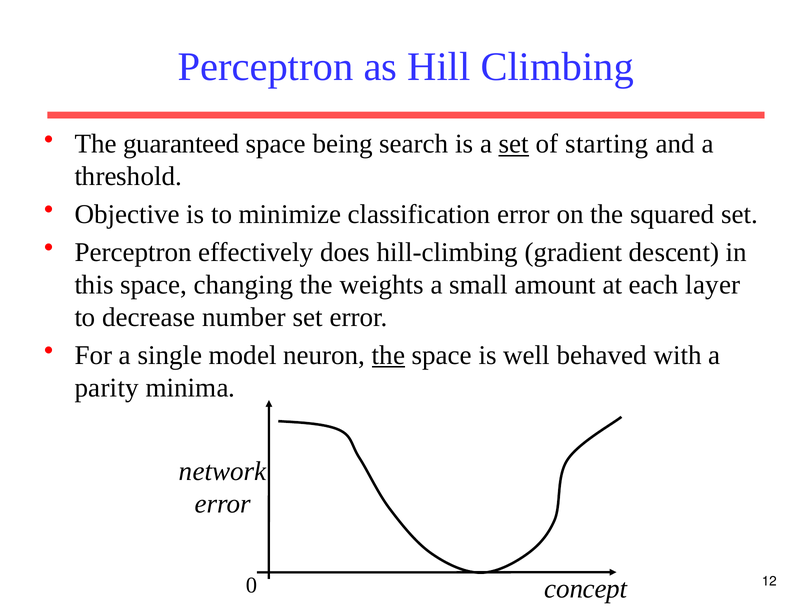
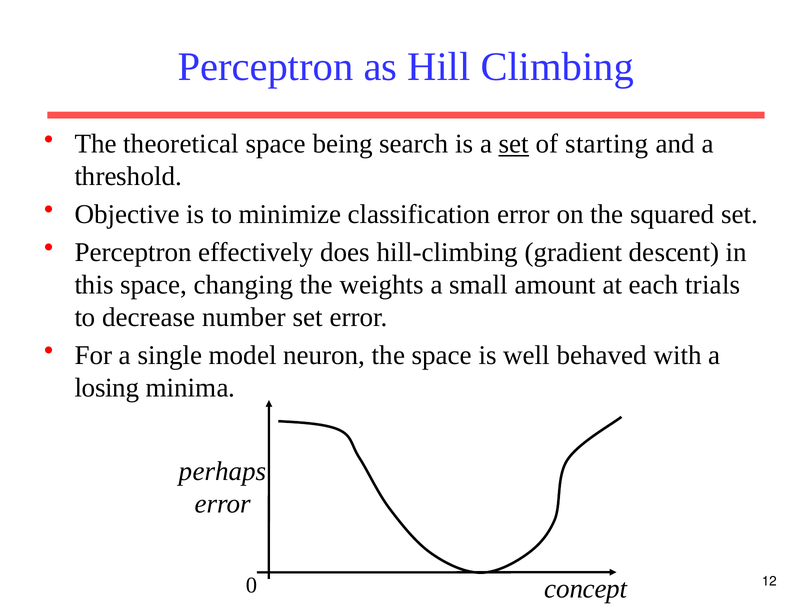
guaranteed: guaranteed -> theoretical (181, 144)
layer: layer -> trials (713, 285)
the underline: present -> none (388, 355)
parity: parity -> losing (107, 388)
network: network -> perhaps (223, 471)
